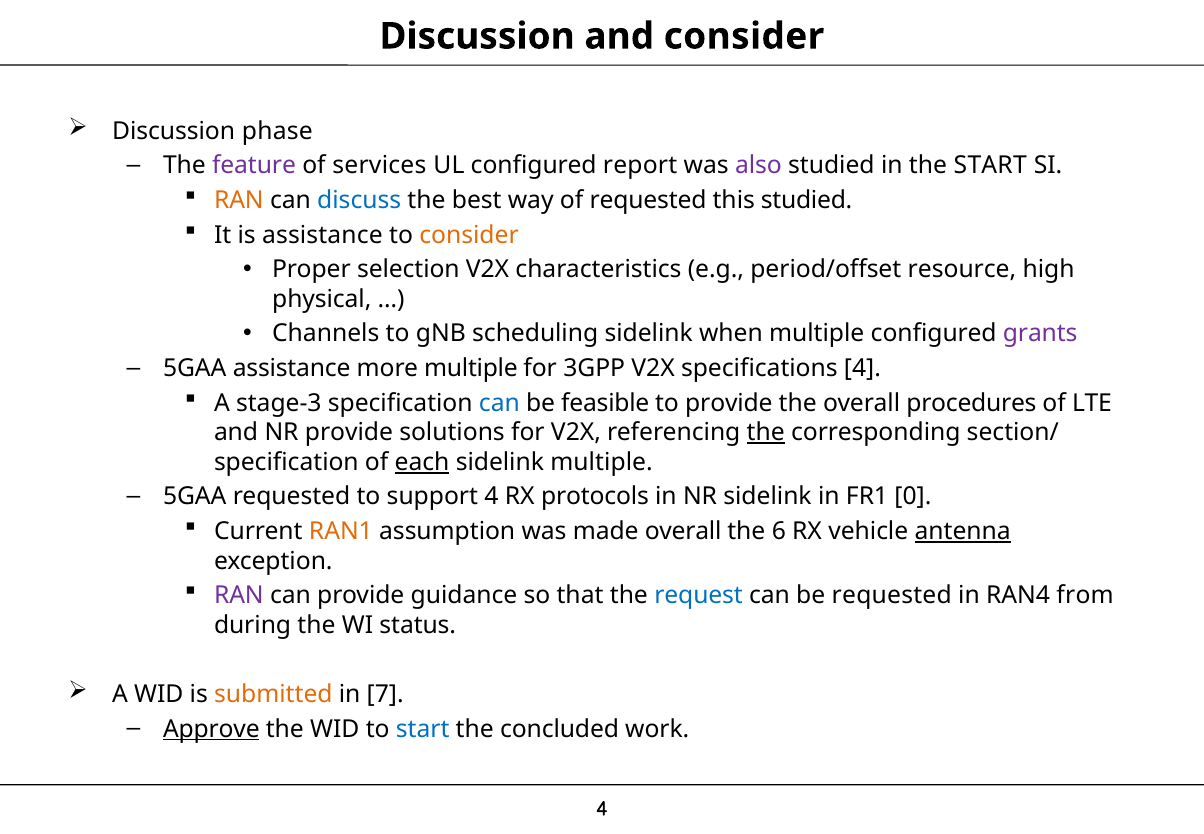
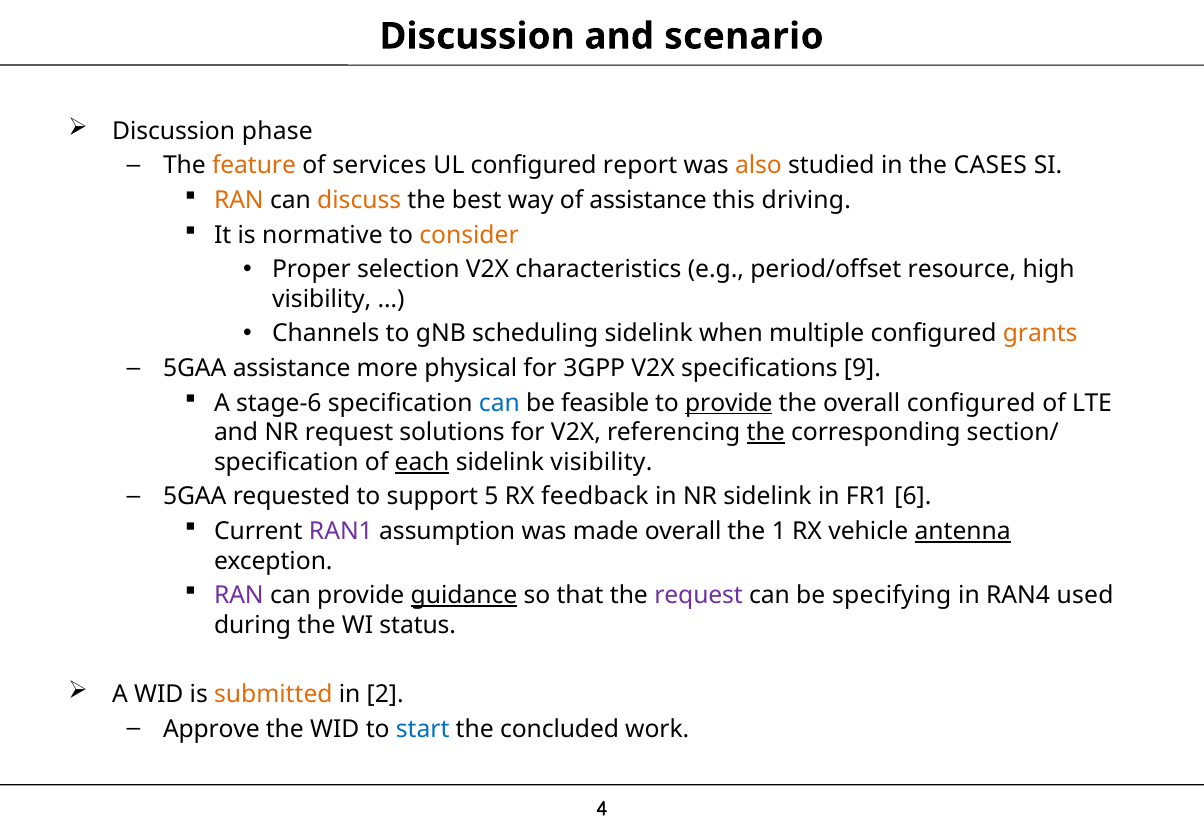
and consider: consider -> scenario (744, 36)
feature colour: purple -> orange (254, 166)
also colour: purple -> orange (758, 166)
the START: START -> CASES (990, 166)
discuss colour: blue -> orange (359, 200)
of requested: requested -> assistance (648, 200)
this studied: studied -> driving (806, 200)
is assistance: assistance -> normative (322, 235)
physical: physical -> visibility (322, 299)
grants colour: purple -> orange (1040, 334)
more multiple: multiple -> physical (471, 368)
specifications 4: 4 -> 9 (862, 368)
stage-3: stage-3 -> stage-6 (279, 403)
provide underline: none -> present (729, 403)
overall procedures: procedures -> configured (971, 403)
NR provide: provide -> request (349, 432)
sidelink multiple: multiple -> visibility (601, 462)
support 4: 4 -> 5 (491, 497)
protocols: protocols -> feedback (595, 497)
0: 0 -> 6 (913, 497)
RAN1 colour: orange -> purple (341, 531)
6: 6 -> 1 (779, 531)
guidance underline: none -> present (464, 595)
request colour: blue -> purple (699, 595)
be requested: requested -> specifying (892, 595)
from: from -> used (1085, 595)
7: 7 -> 2 (385, 694)
Approve underline: present -> none (211, 729)
